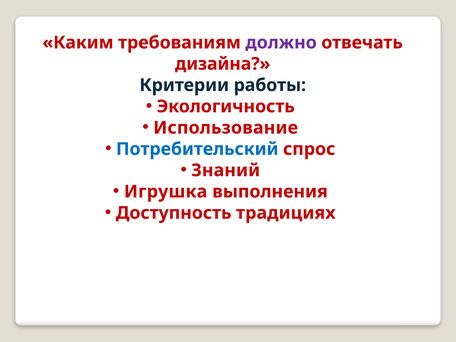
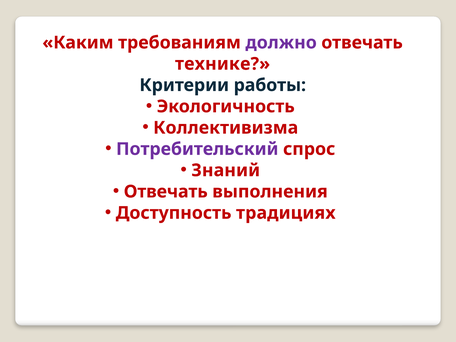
дизайна: дизайна -> технике (223, 64)
Использование: Использование -> Коллективизма (226, 128)
Потребительский colour: blue -> purple (197, 149)
Игрушка: Игрушка -> Отвечать (166, 192)
